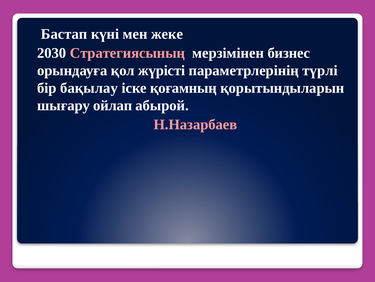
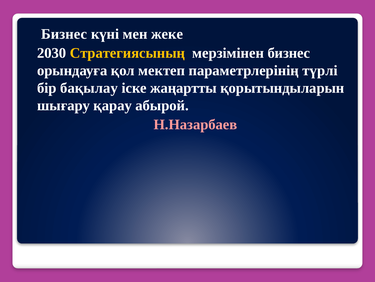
Бастап: Бастап -> Бизнес (64, 34)
Стратегиясының colour: pink -> yellow (127, 53)
жүрісті: жүрісті -> мектеп (162, 70)
қоғамның: қоғамның -> жаңартты (183, 88)
ойлап: ойлап -> қарау (113, 105)
